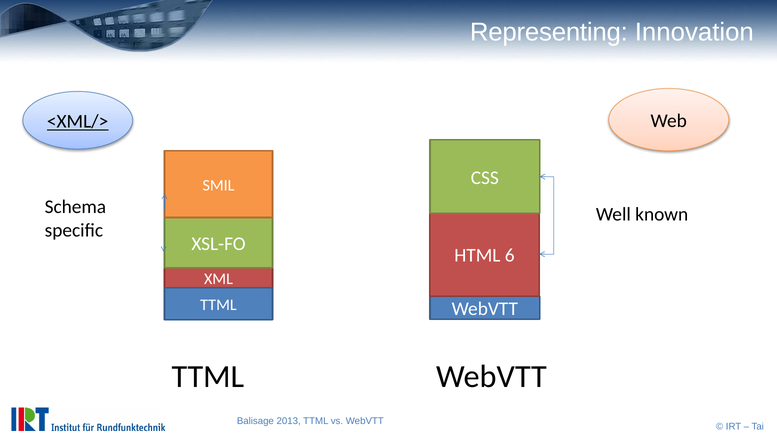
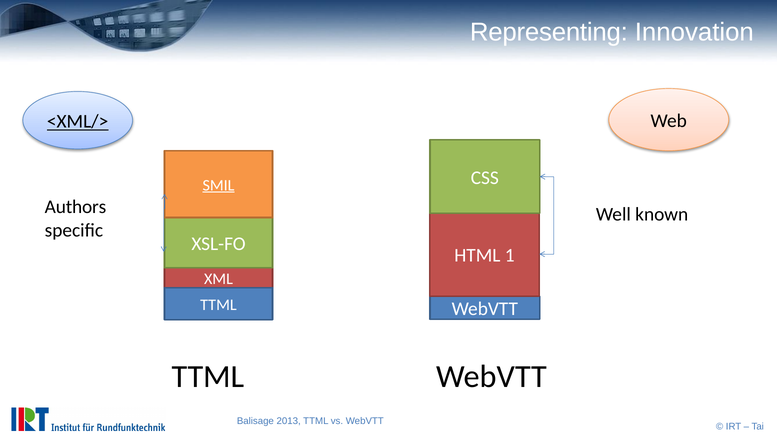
SMIL underline: none -> present (219, 185)
Schema: Schema -> Authors (75, 207)
6: 6 -> 1 (510, 256)
